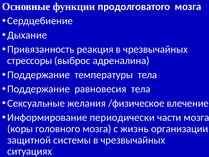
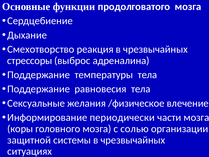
Привязанность: Привязанность -> Смехотворство (41, 49)
жизнь: жизнь -> солью (135, 129)
